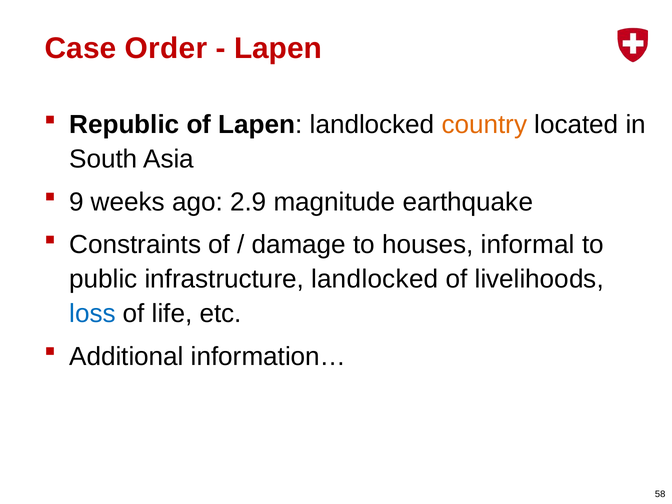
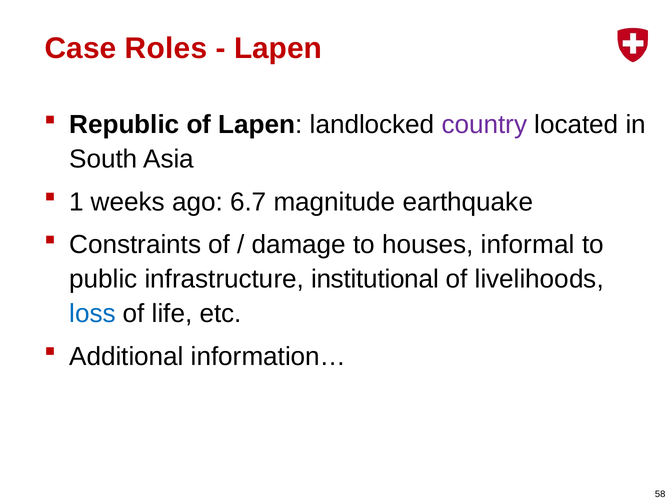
Order: Order -> Roles (166, 48)
country colour: orange -> purple (484, 125)
9: 9 -> 1 (77, 202)
2.9: 2.9 -> 6.7 (248, 202)
infrastructure landlocked: landlocked -> institutional (375, 279)
